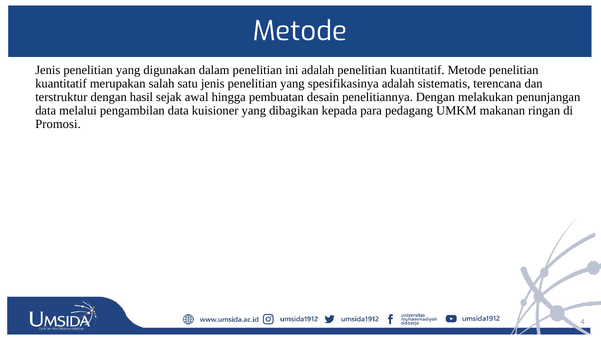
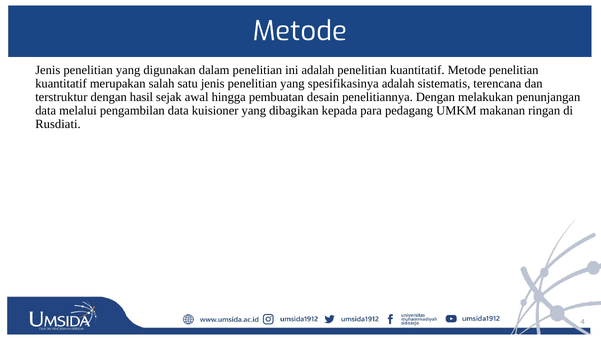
Promosi: Promosi -> Rusdiati (58, 124)
